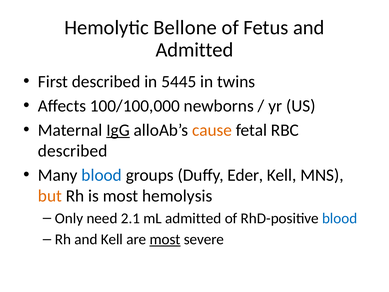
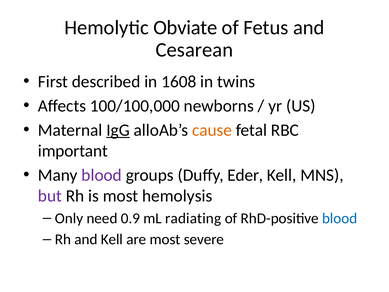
Bellone: Bellone -> Obviate (185, 28)
Admitted: Admitted -> Cesarean (194, 50)
5445: 5445 -> 1608 (179, 82)
described: described -> important (73, 151)
blood colour: blue -> purple (102, 175)
but colour: orange -> purple (50, 196)
2.1: 2.1 -> 0.9 (130, 218)
mL admitted: admitted -> radiating (193, 218)
most underline: present -> none (165, 239)
